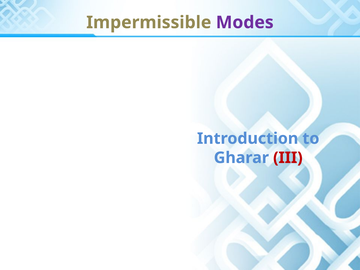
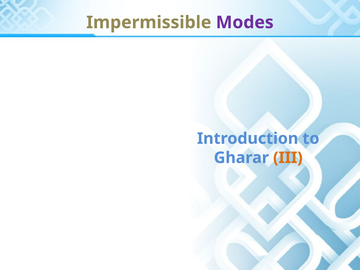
III colour: red -> orange (288, 158)
